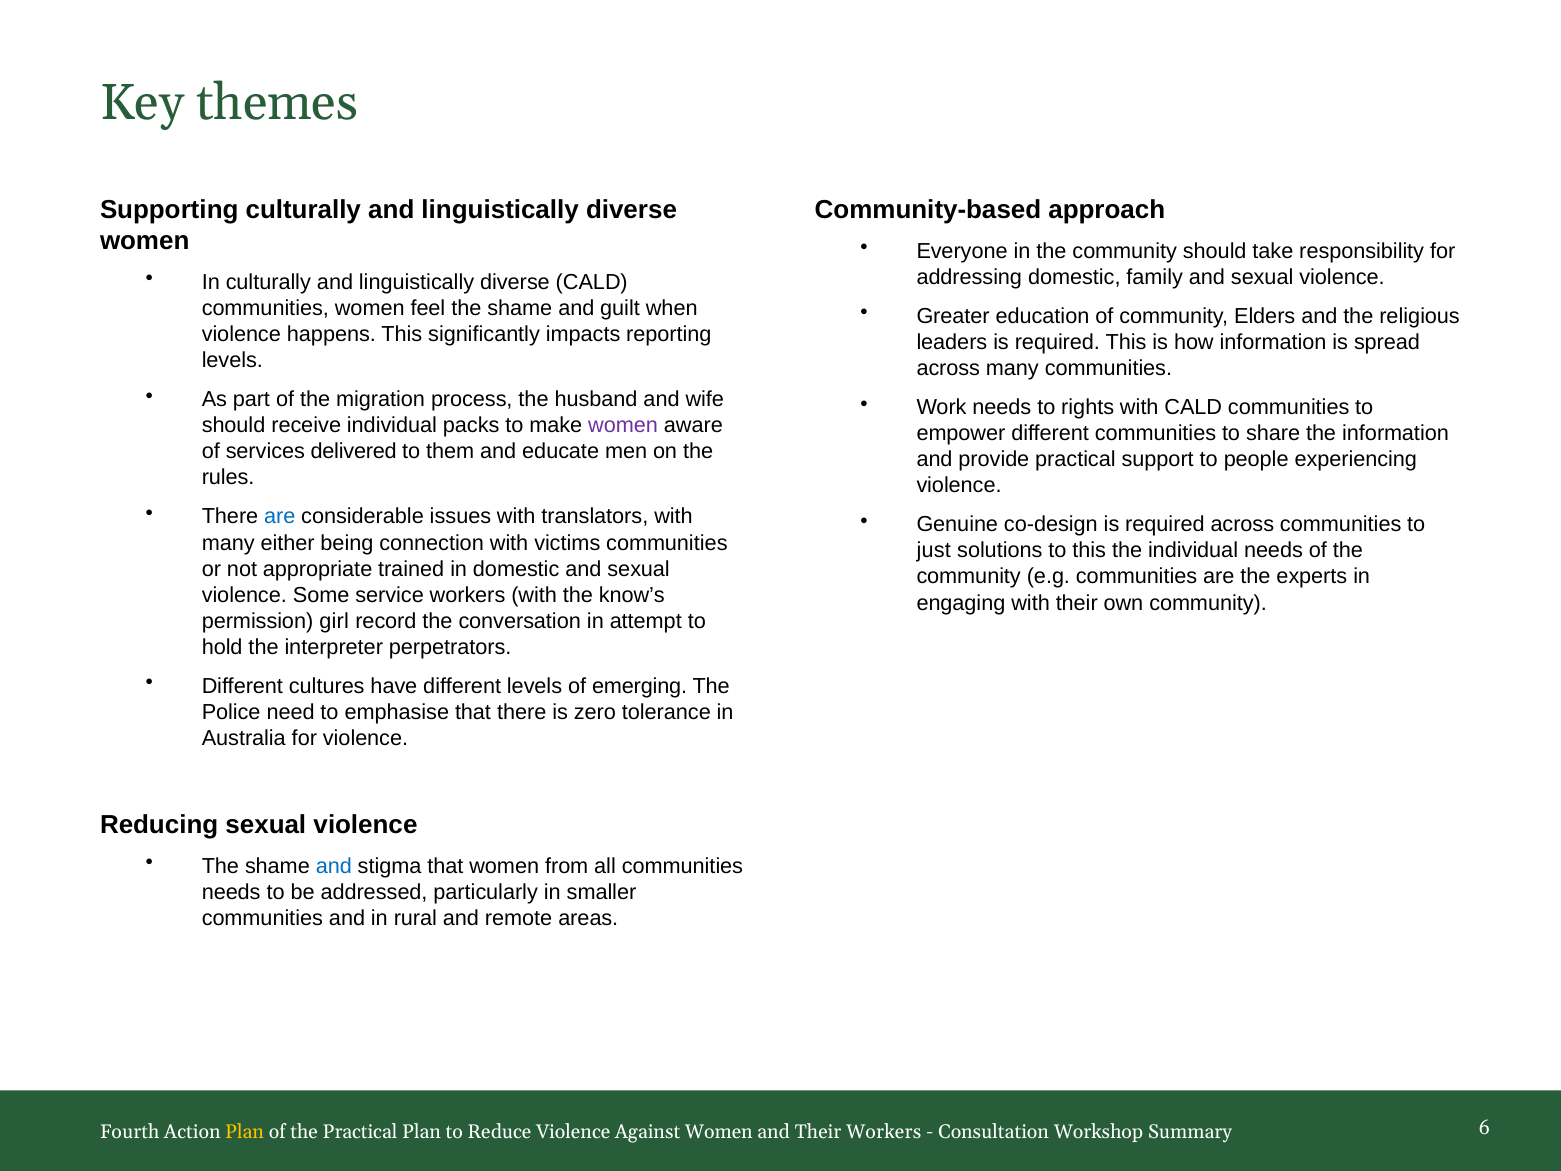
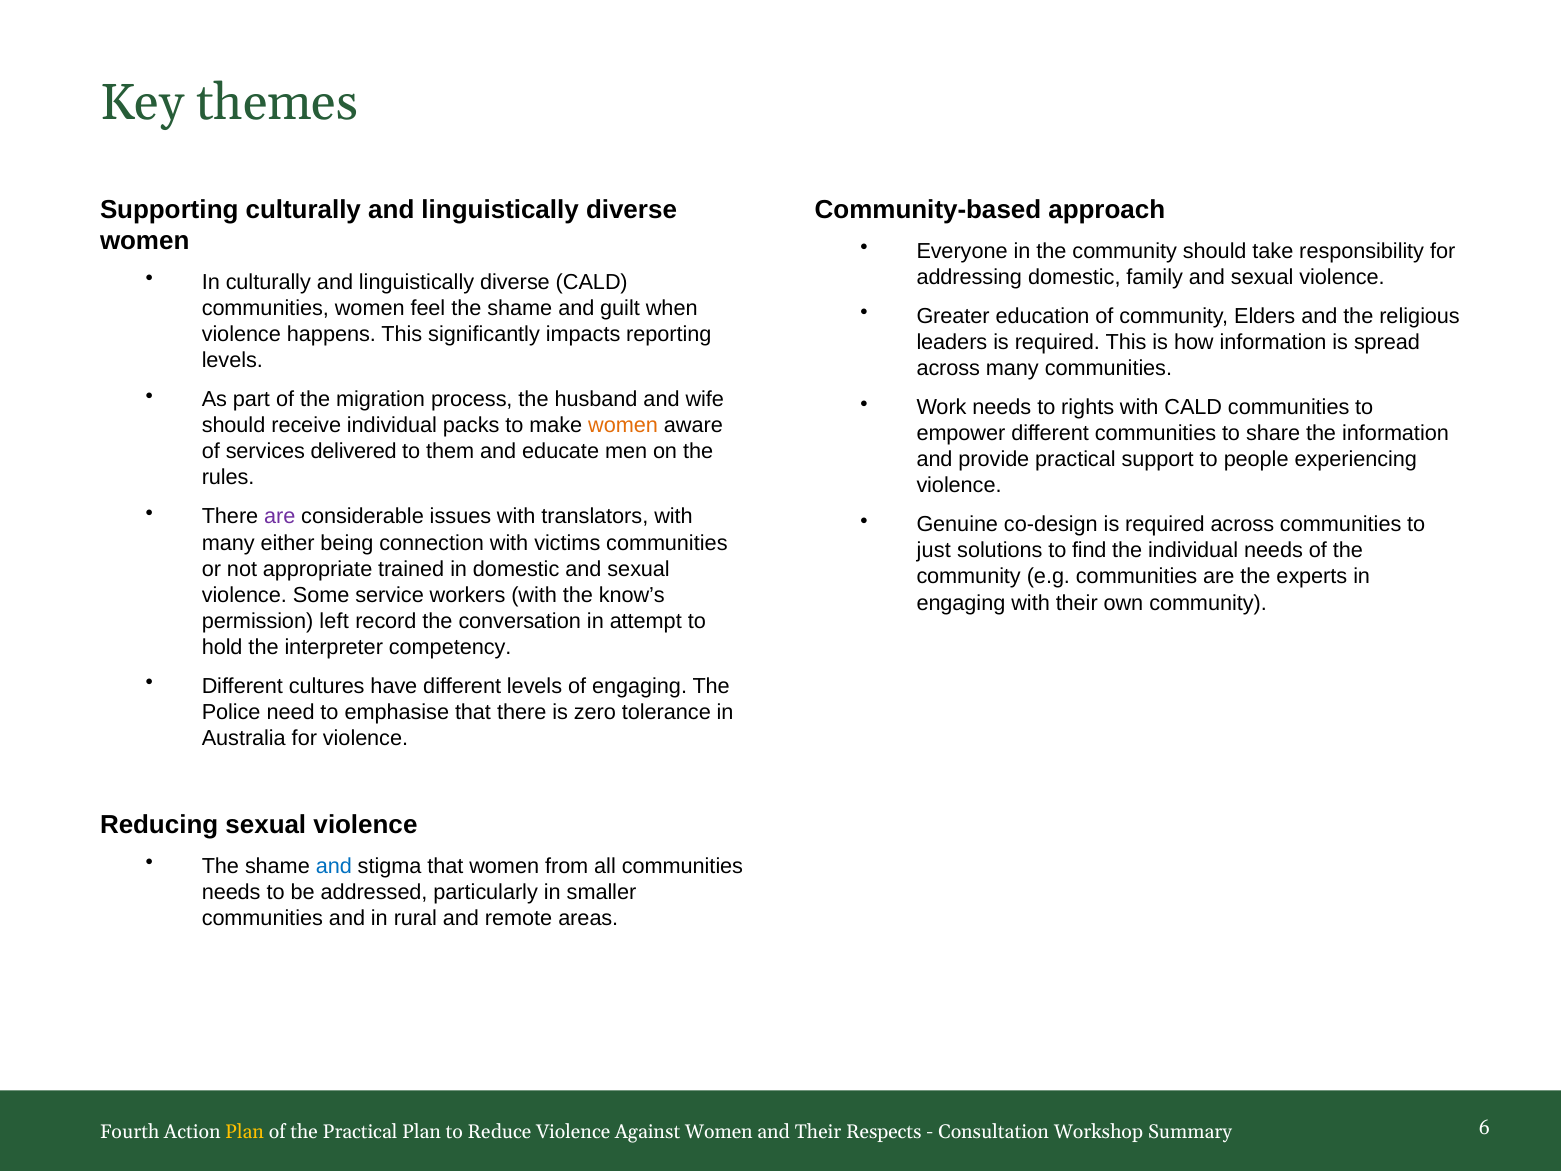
women colour: purple -> orange (623, 425)
are colour: blue -> purple (280, 517)
to this: this -> find (1089, 551)
girl: girl -> left (334, 621)
perpetrators: perpetrators -> competency (450, 647)
of emerging: emerging -> engaging (640, 686)
Their Workers: Workers -> Respects (884, 1132)
